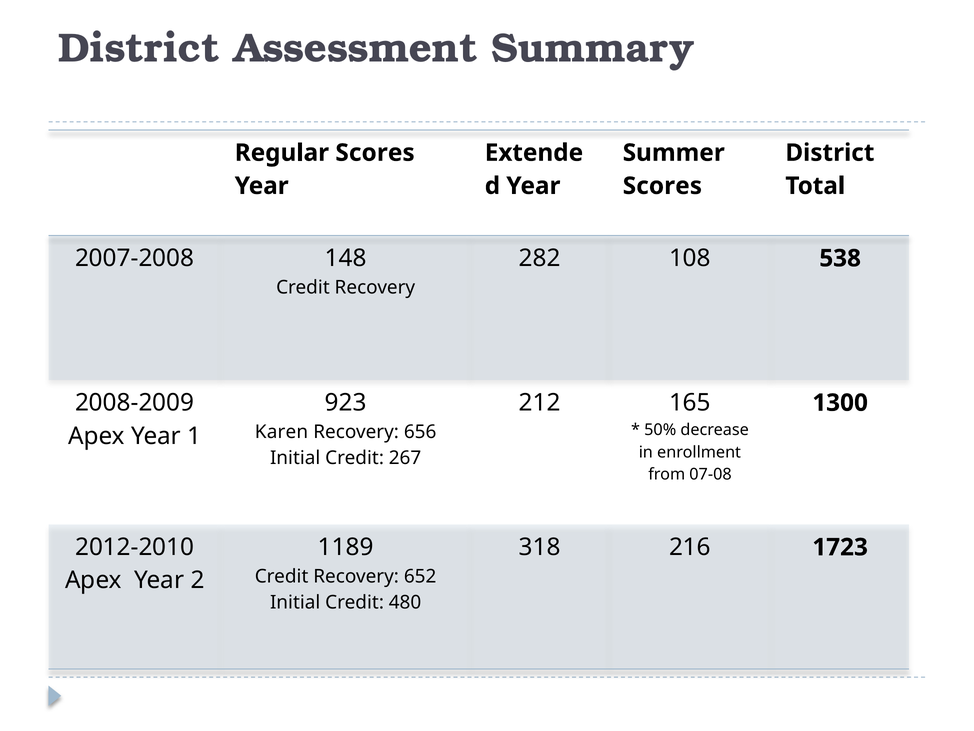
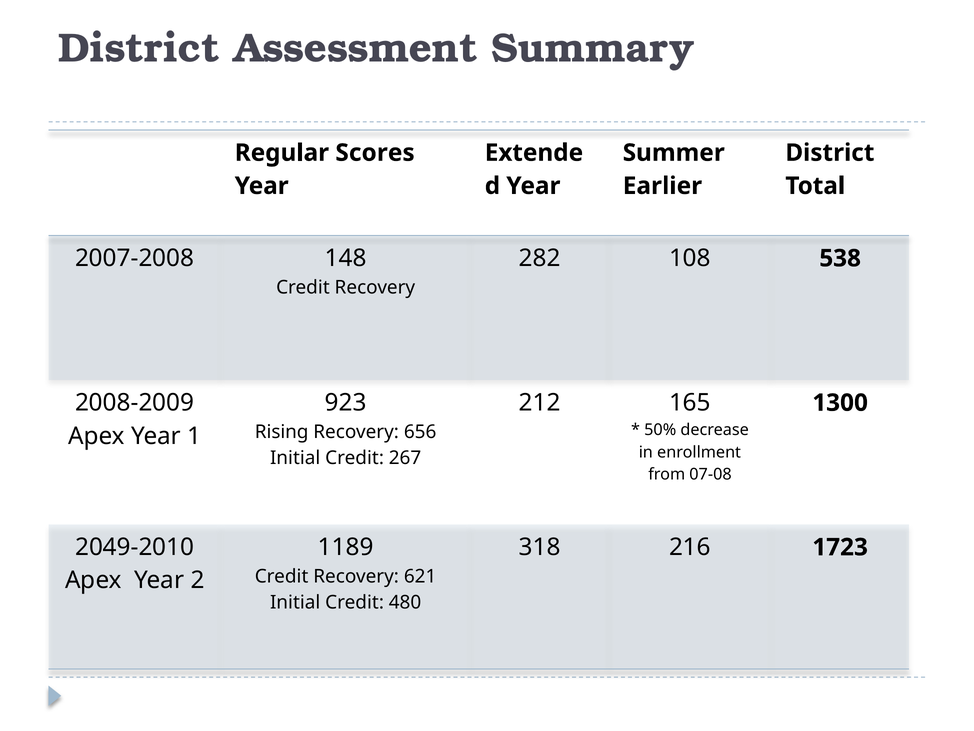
Scores: Scores -> Earlier (662, 186)
Karen: Karen -> Rising (282, 432)
2012-2010: 2012-2010 -> 2049-2010 (135, 547)
652: 652 -> 621 (420, 576)
